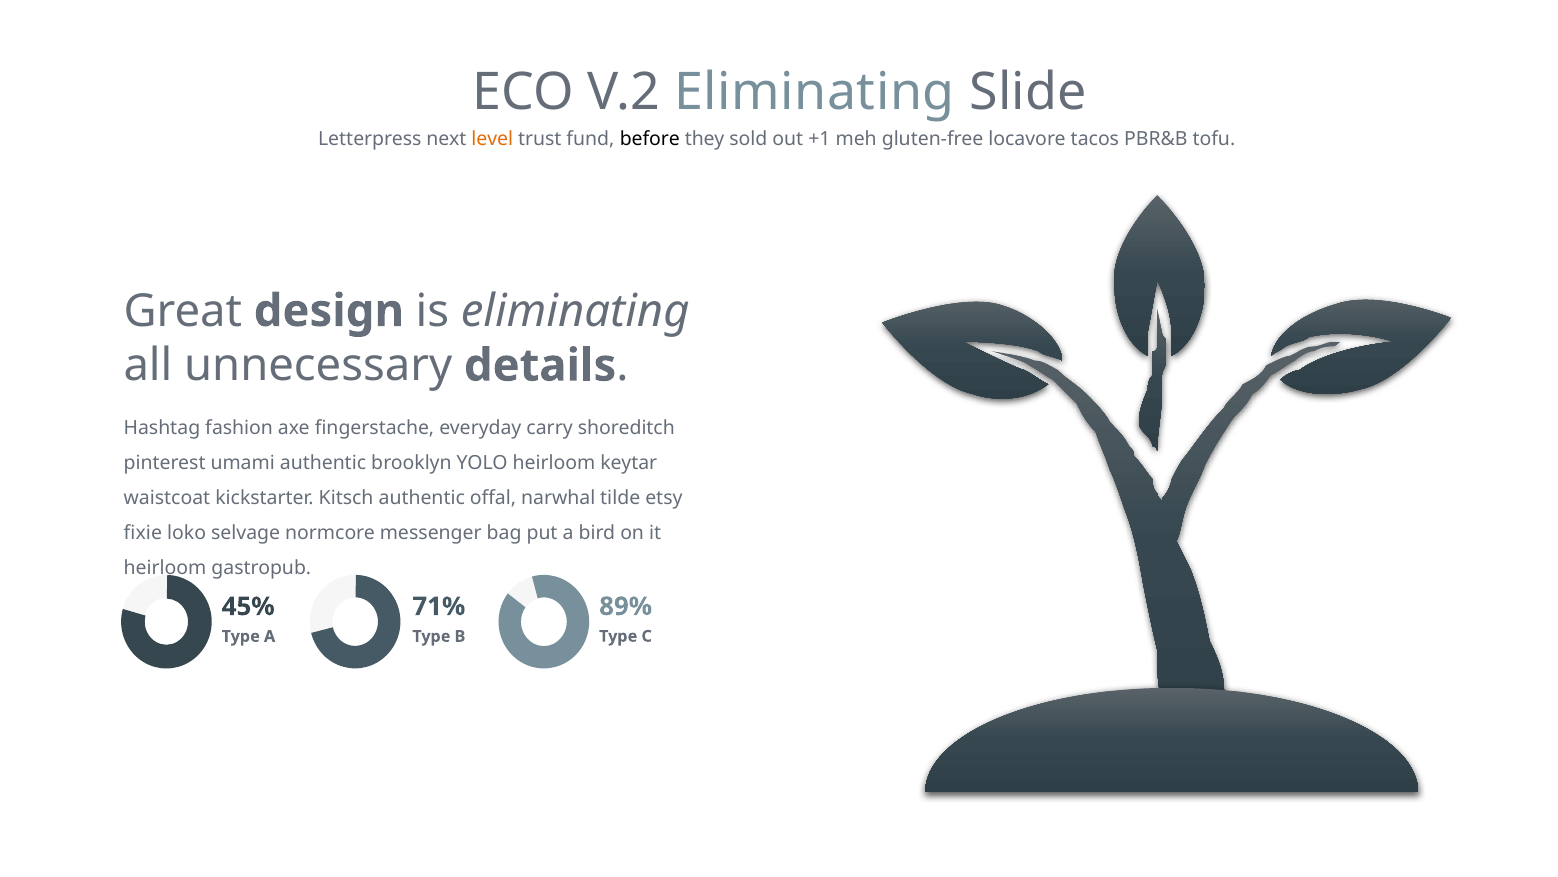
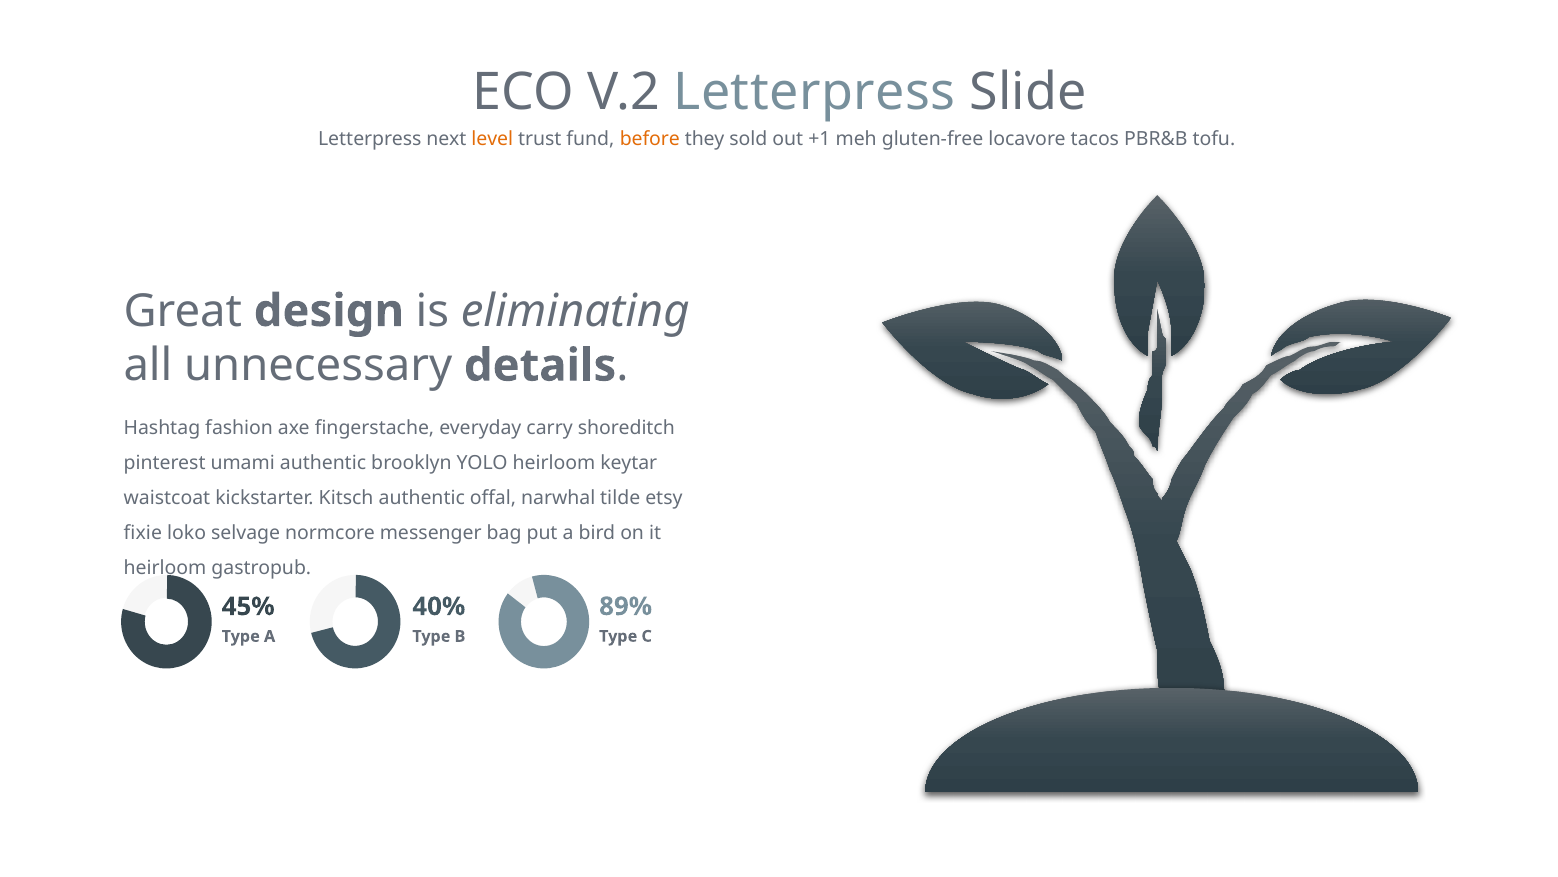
V.2 Eliminating: Eliminating -> Letterpress (814, 93)
before colour: black -> orange (650, 139)
71%: 71% -> 40% (439, 606)
